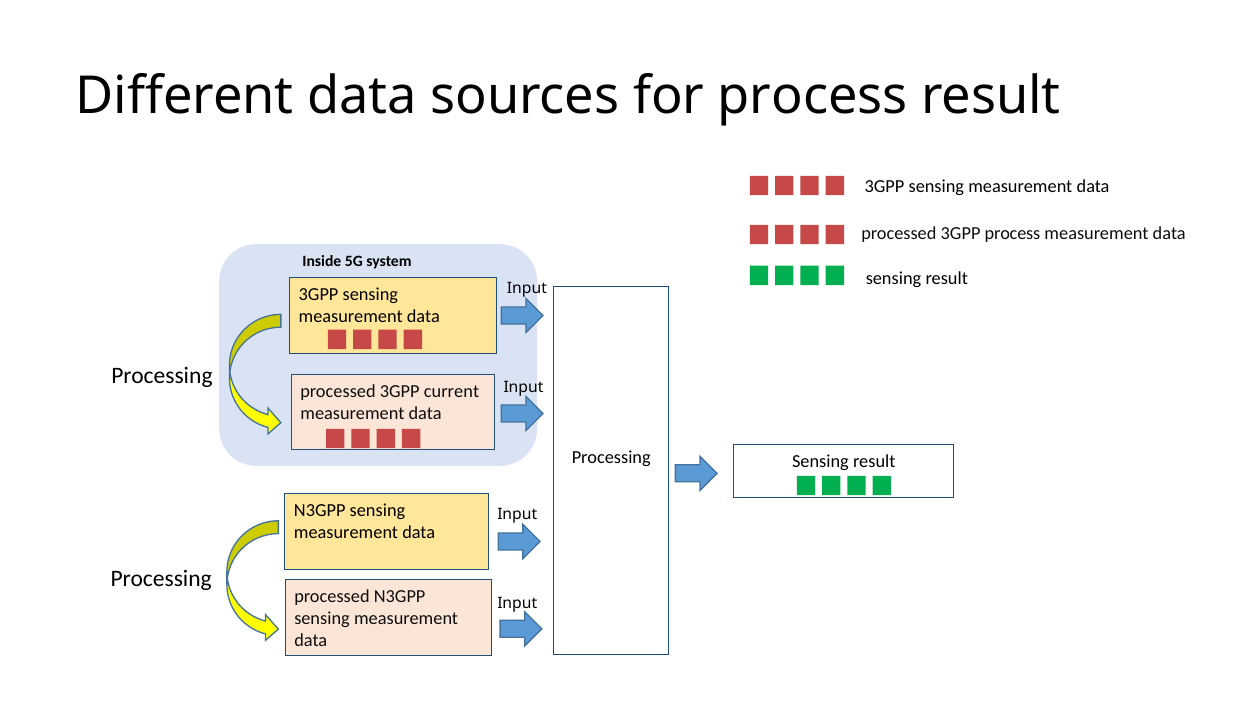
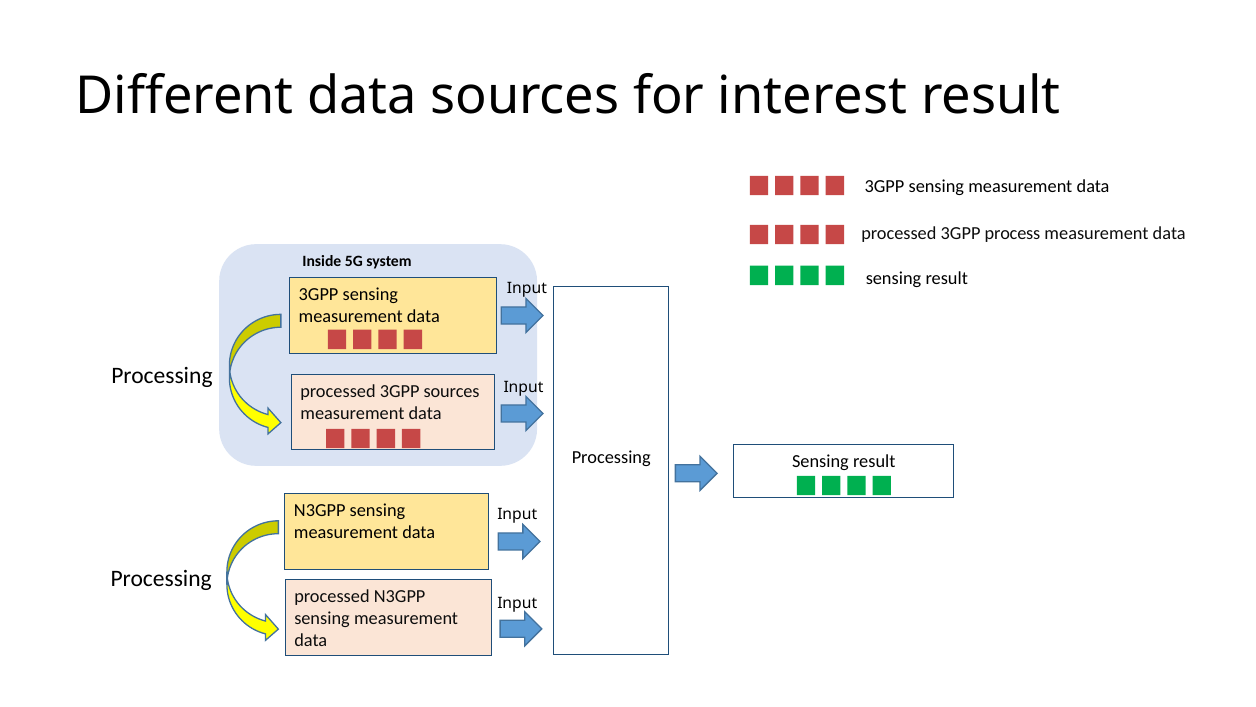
for process: process -> interest (813, 96)
3GPP current: current -> sources (452, 391)
